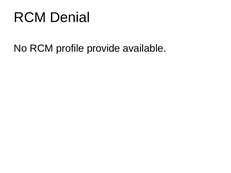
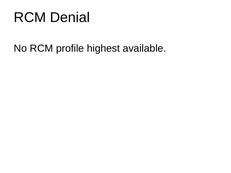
provide: provide -> highest (103, 48)
